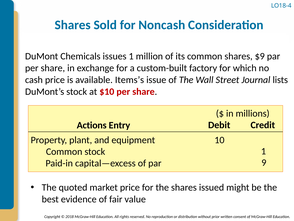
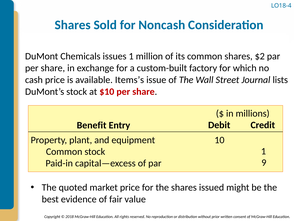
$9: $9 -> $2 (260, 56)
Actions: Actions -> Benefit (92, 125)
